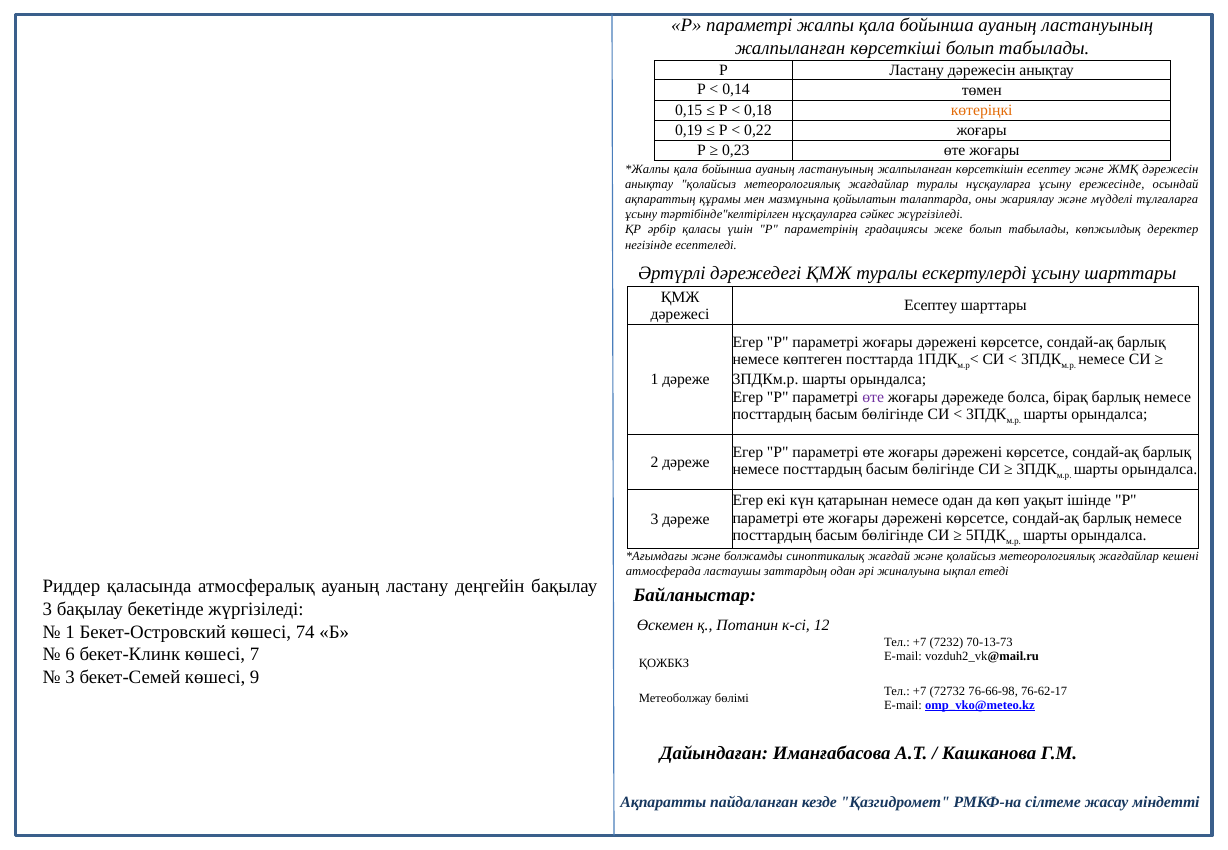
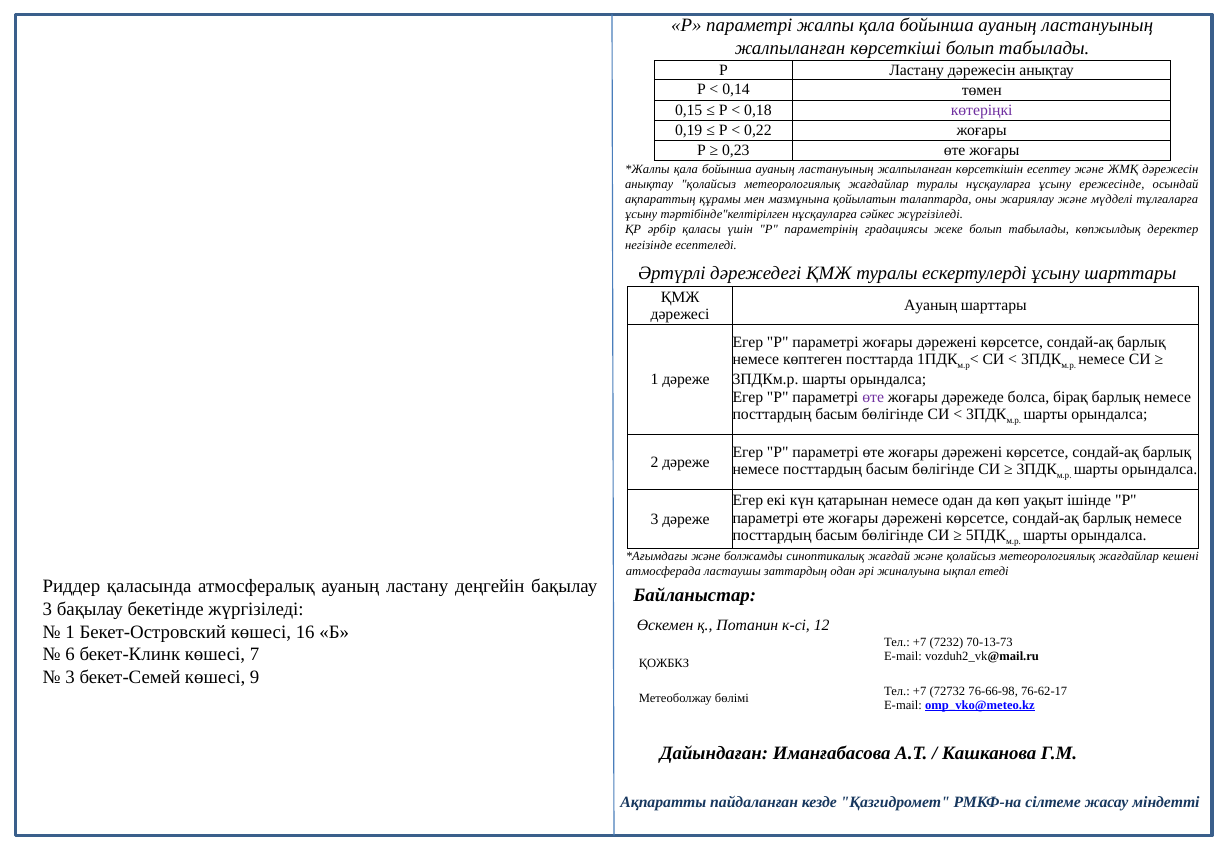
көтеріңкі colour: orange -> purple (982, 110)
Есептеу: Есептеу -> Ауаның (931, 306)
74: 74 -> 16 (305, 632)
